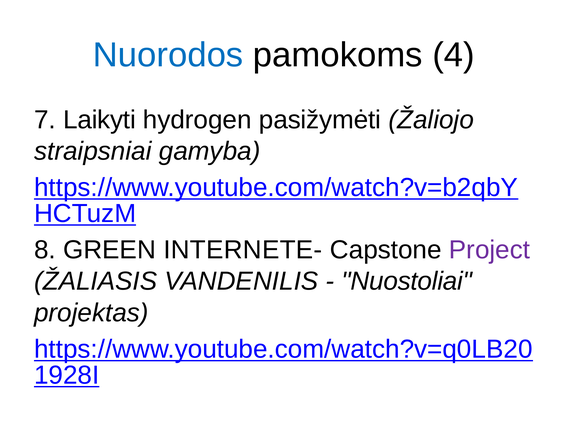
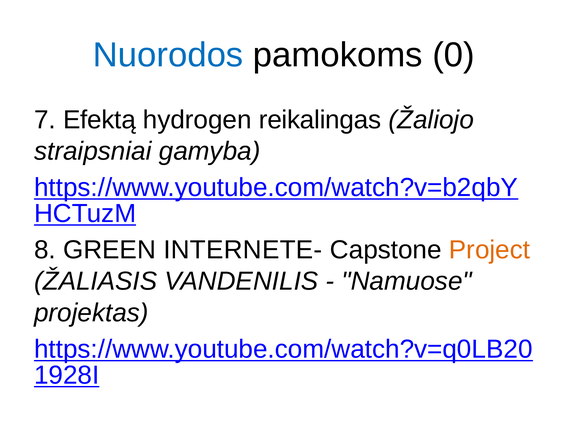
4: 4 -> 0 (454, 55)
Laikyti: Laikyti -> Efektą (99, 120)
pasižymėti: pasižymėti -> reikalingas (320, 120)
Project colour: purple -> orange (490, 250)
Nuostoliai: Nuostoliai -> Namuose (407, 281)
